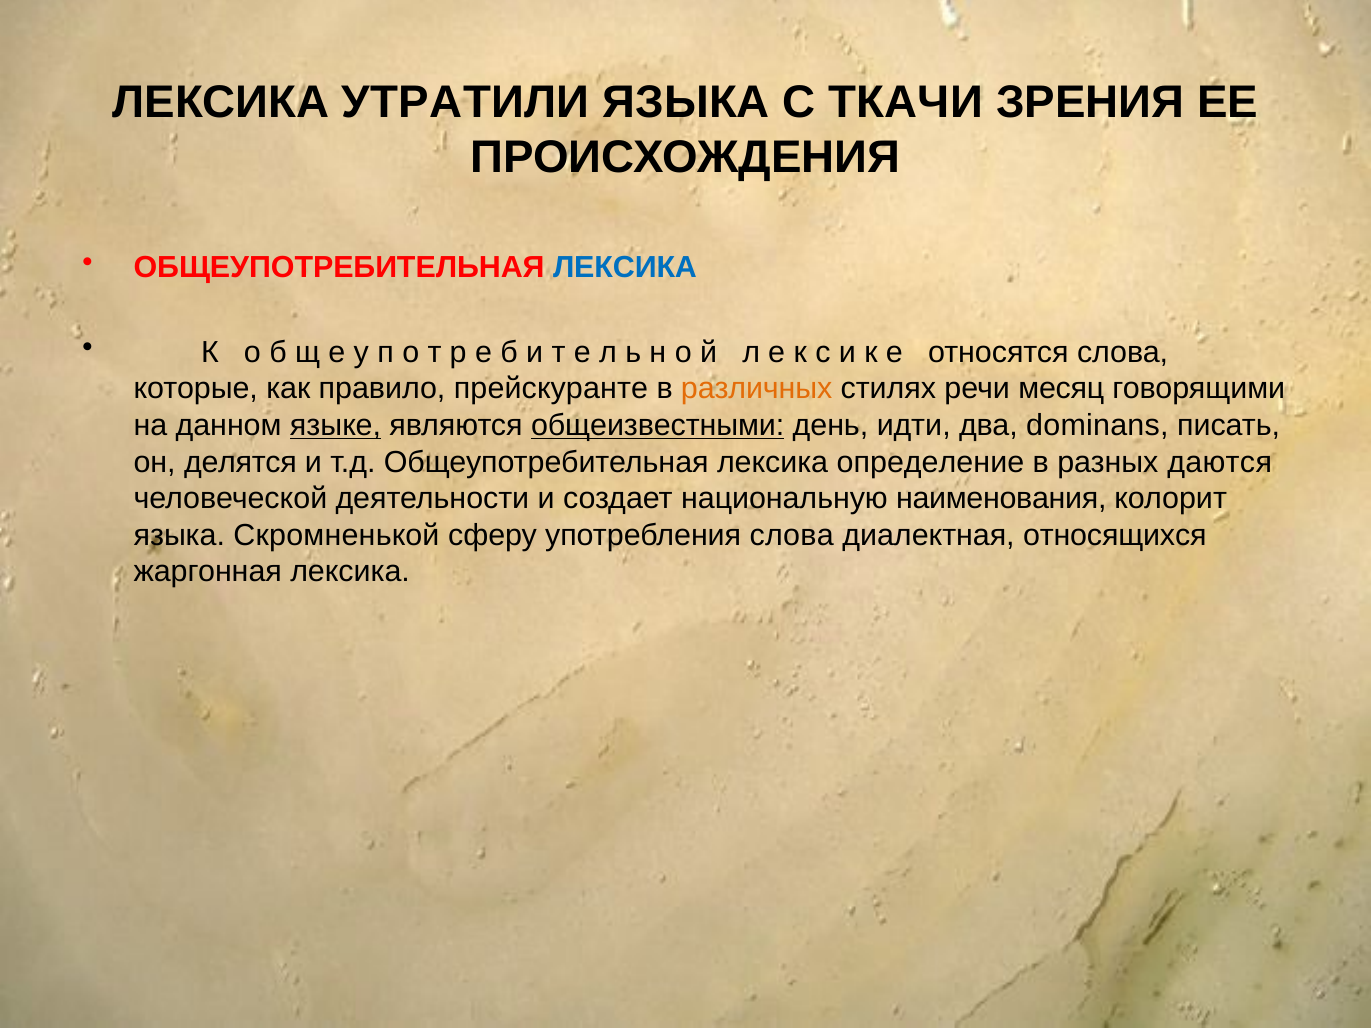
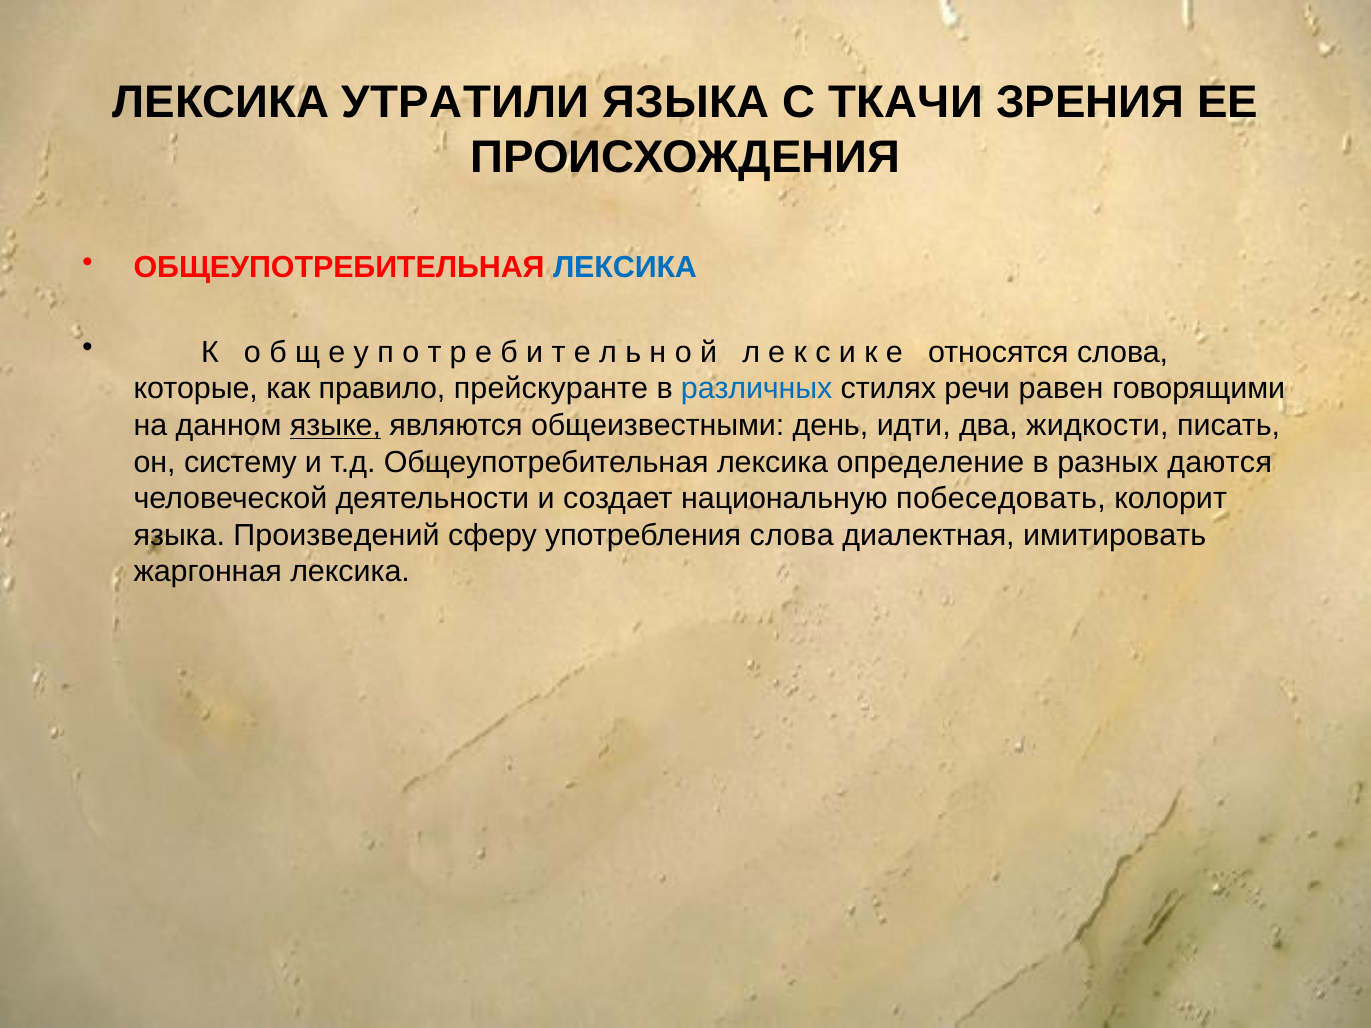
различных colour: orange -> blue (757, 389)
месяц: месяц -> равен (1061, 389)
общеизвестными underline: present -> none (658, 426)
dominans: dominans -> жидкости (1097, 426)
делятся: делятся -> систему (240, 462)
наименования: наименования -> побеседовать (1001, 499)
Скромненькой: Скромненькой -> Произведений (336, 535)
относящихся: относящихся -> имитировать (1115, 535)
